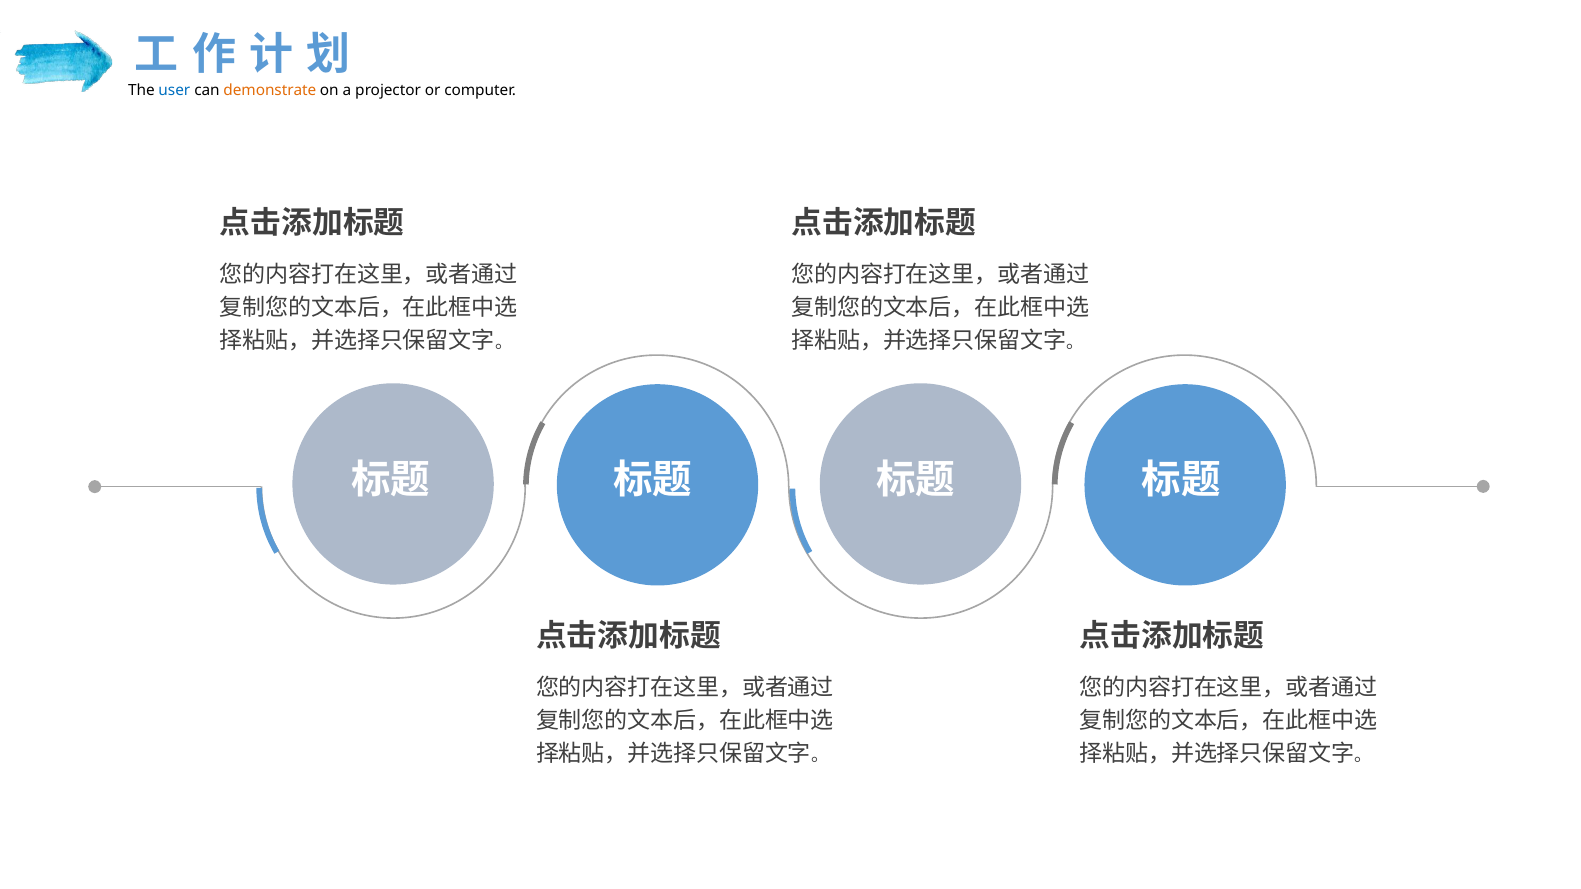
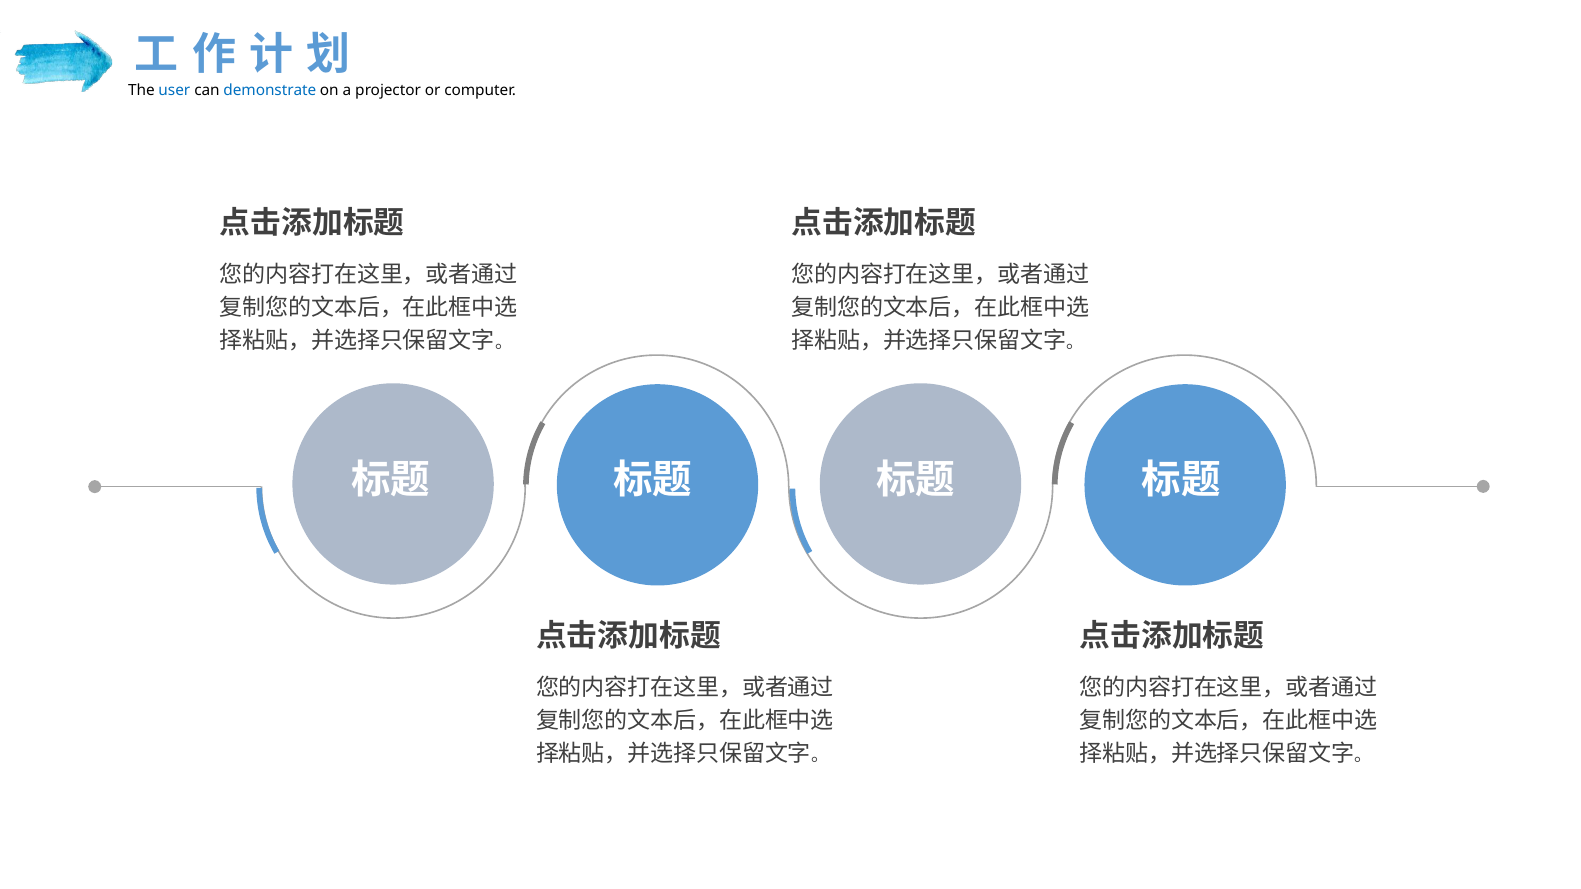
demonstrate colour: orange -> blue (270, 90)
